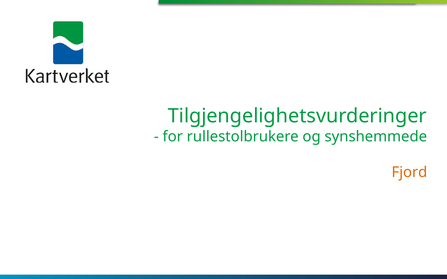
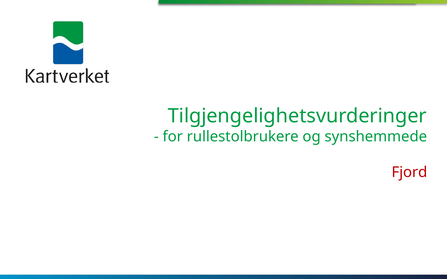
Fjord colour: orange -> red (409, 172)
